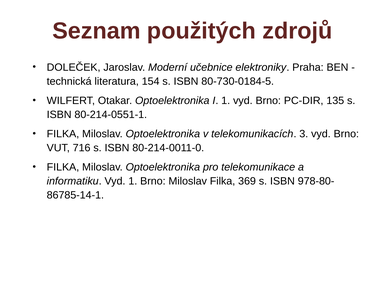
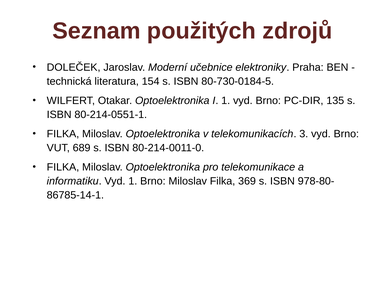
716: 716 -> 689 (82, 148)
